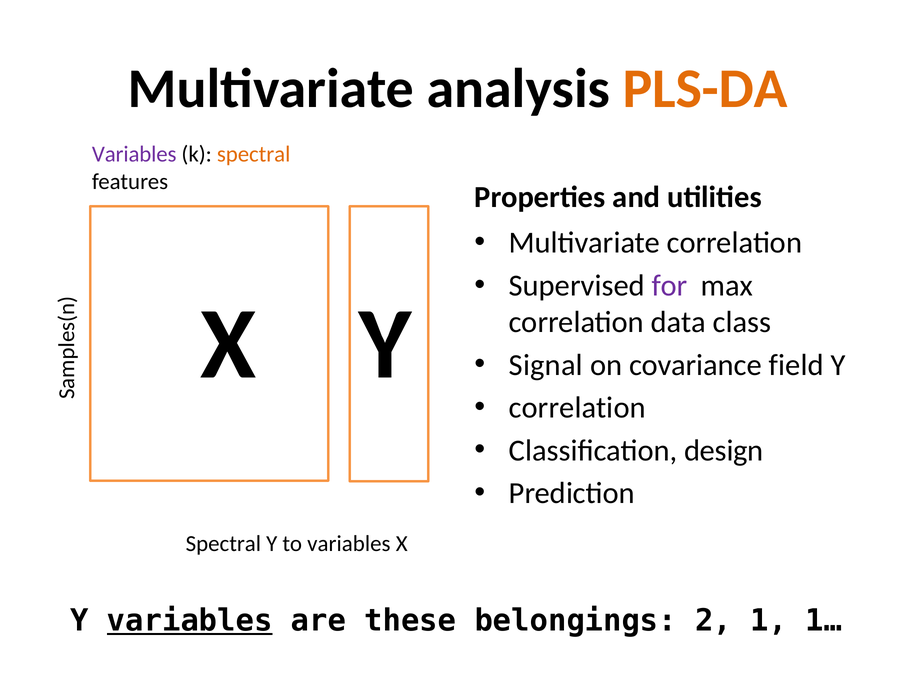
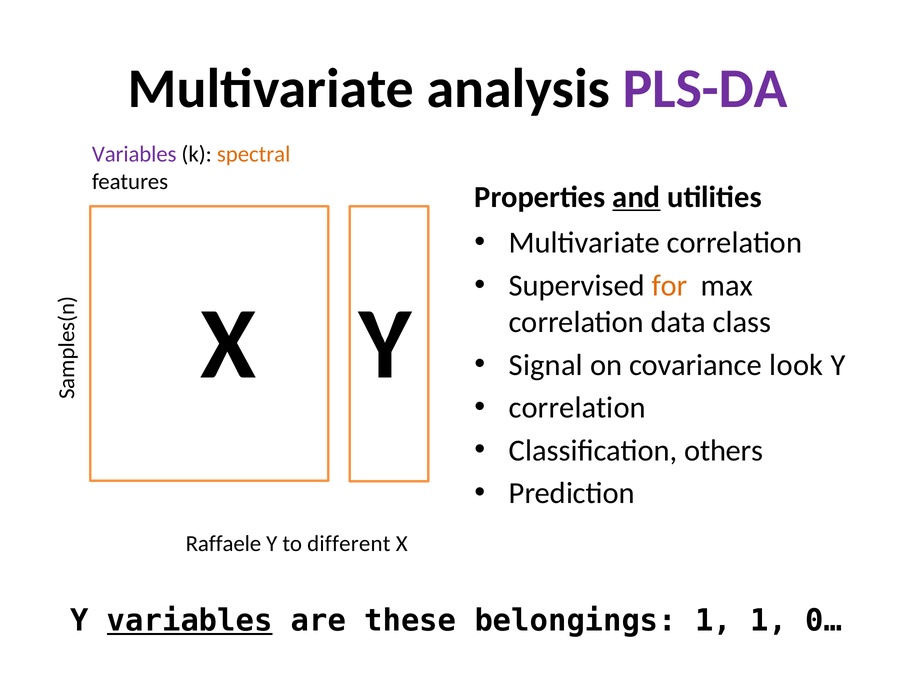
PLS-DA colour: orange -> purple (705, 89)
and underline: none -> present (636, 197)
for colour: purple -> orange (670, 286)
field: field -> look (796, 365)
design: design -> others (724, 450)
Spectral: Spectral -> Raffaele (223, 544)
to variables: variables -> different (349, 544)
belongings 2: 2 -> 1 (713, 621)
1…: 1… -> 0… (824, 621)
